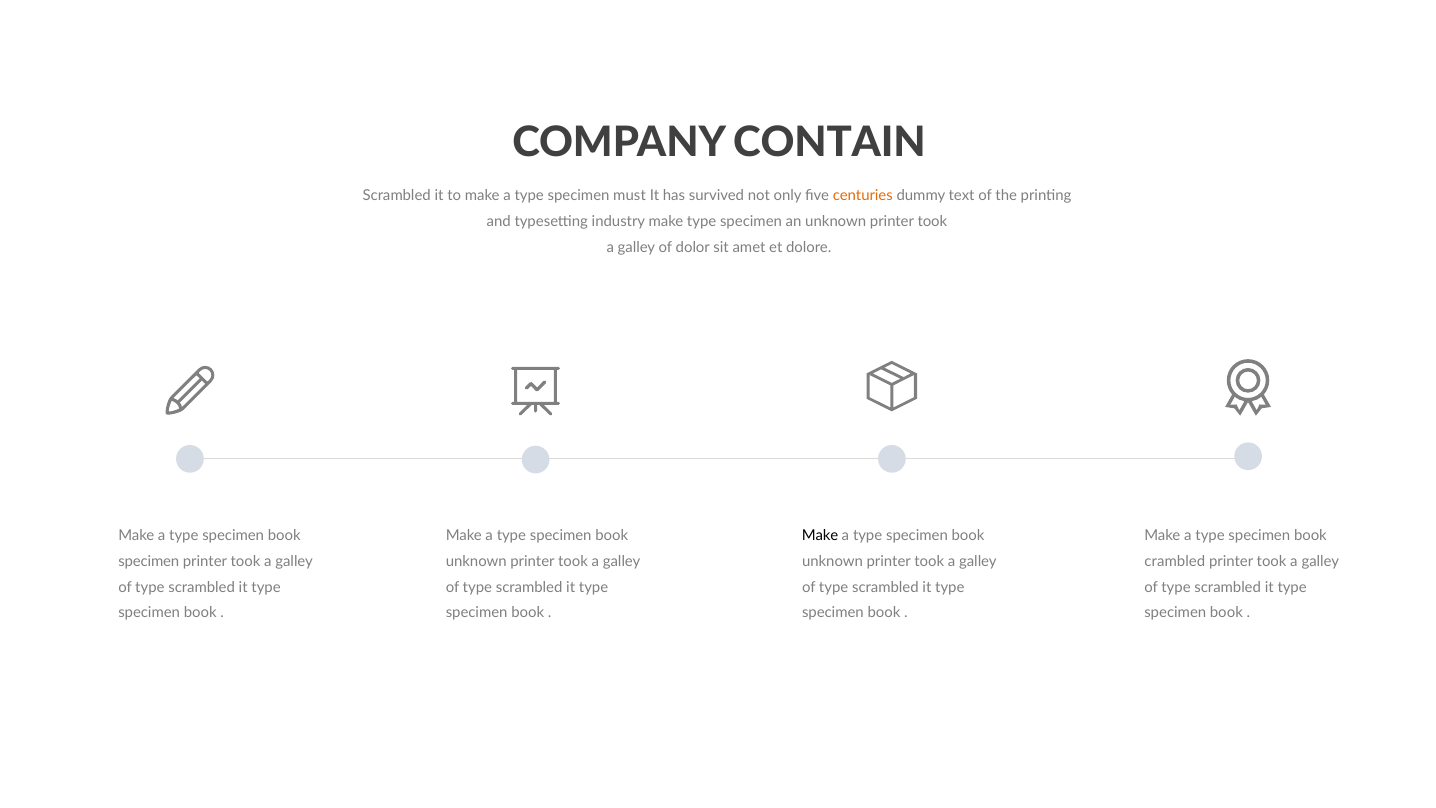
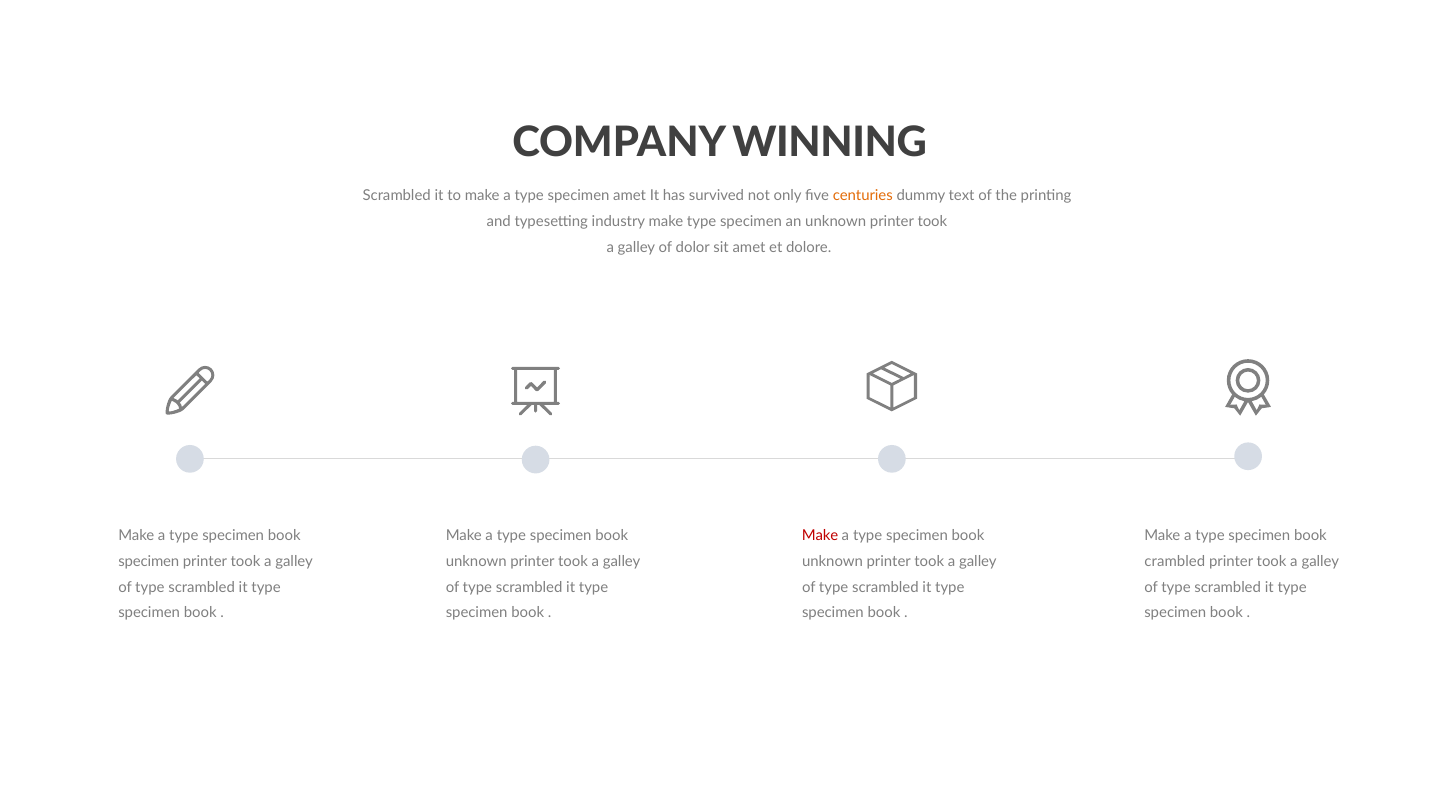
CONTAIN: CONTAIN -> WINNING (830, 142)
specimen must: must -> amet (630, 196)
Make colour: black -> red (820, 535)
